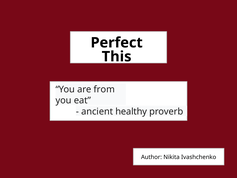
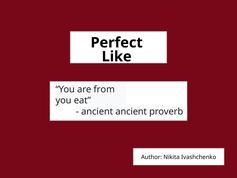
This: This -> Like (117, 56)
ancient healthy: healthy -> ancient (131, 111)
